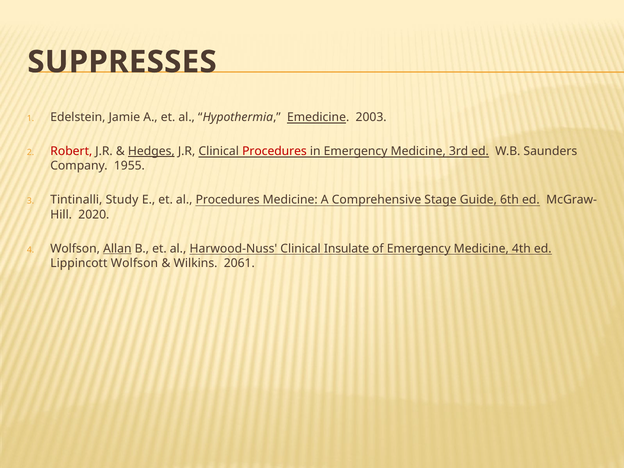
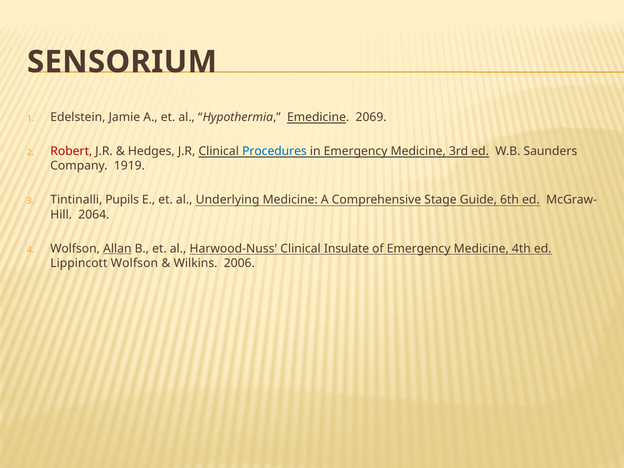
SUPPRESSES: SUPPRESSES -> SENSORIUM (122, 62)
2003: 2003 -> 2069 (371, 117)
Hedges underline: present -> none (151, 151)
Procedures colour: red -> blue (274, 151)
1955: 1955 -> 1919 (129, 166)
Study: Study -> Pupils (122, 200)
al Procedures: Procedures -> Underlying (228, 200)
2020: 2020 -> 2064 (94, 215)
2061: 2061 -> 2006 (239, 263)
